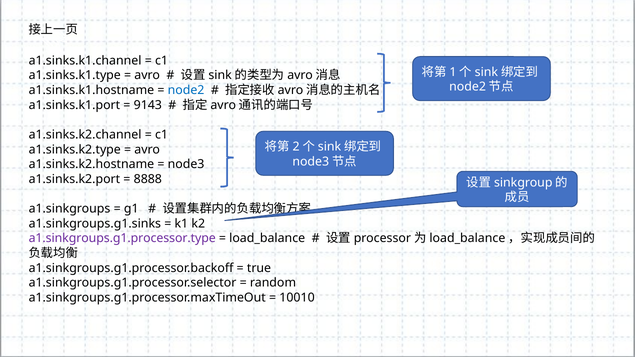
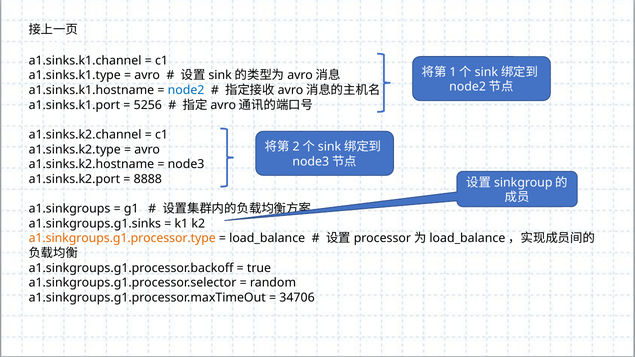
9143: 9143 -> 5256 (148, 105)
a1.sinkgroups.g1.processor.type colour: purple -> orange (122, 239)
10010: 10010 -> 34706 (297, 298)
